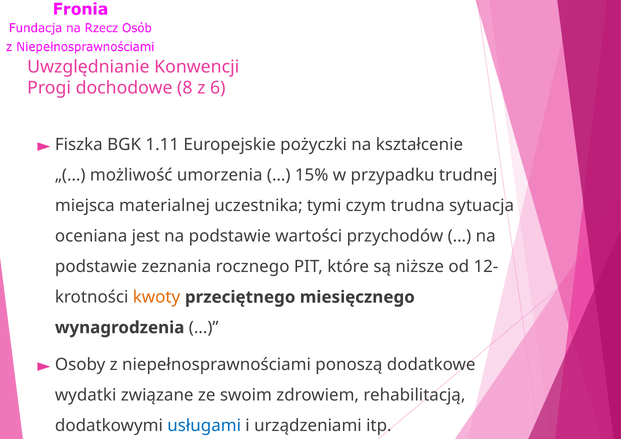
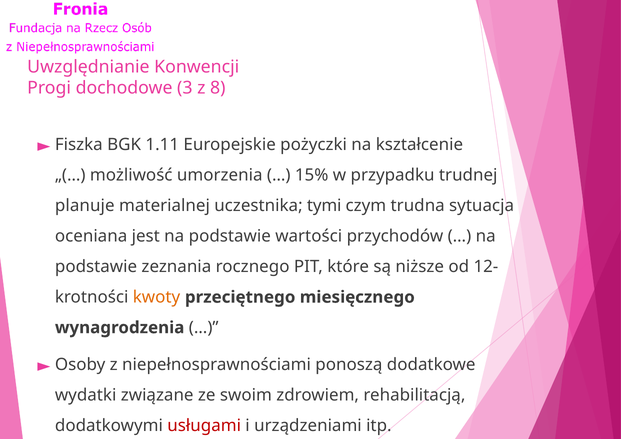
8: 8 -> 3 (185, 88)
6: 6 -> 8 (218, 88)
miejsca: miejsca -> planuje (85, 206)
usługami colour: blue -> red (204, 426)
